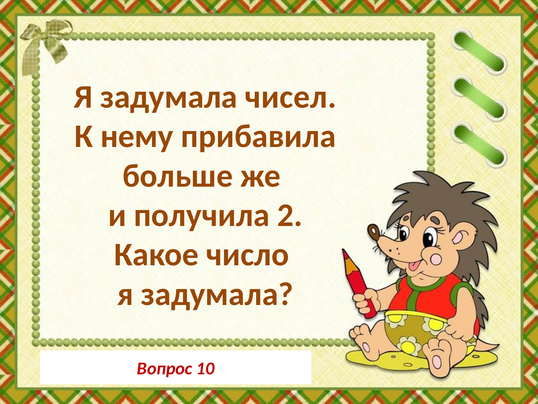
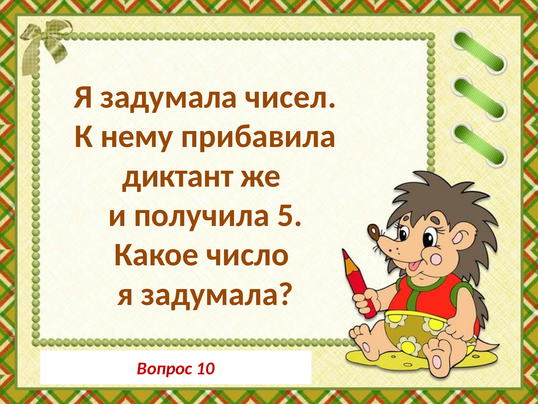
больше: больше -> диктант (178, 176)
2: 2 -> 5 (290, 215)
